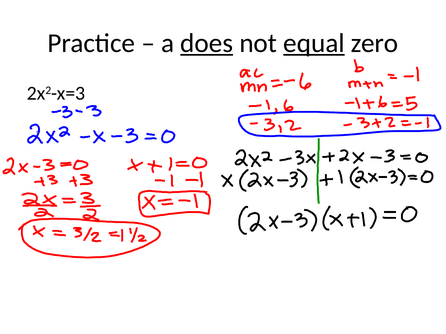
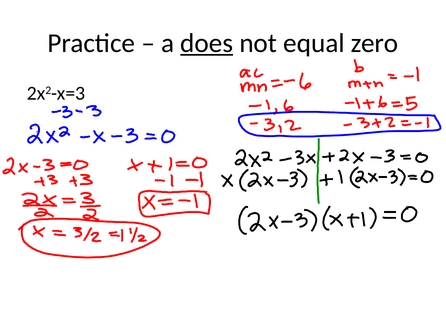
equal underline: present -> none (314, 43)
